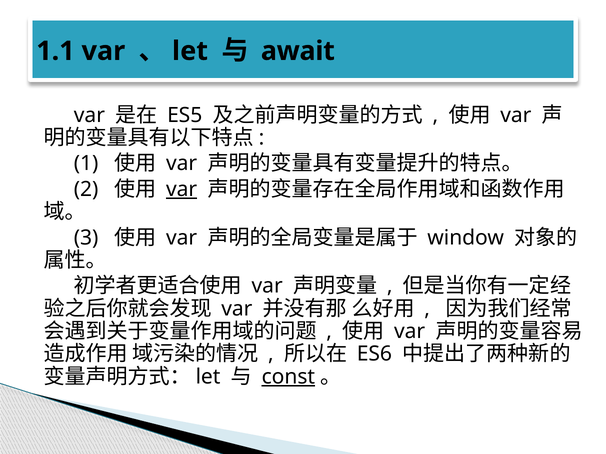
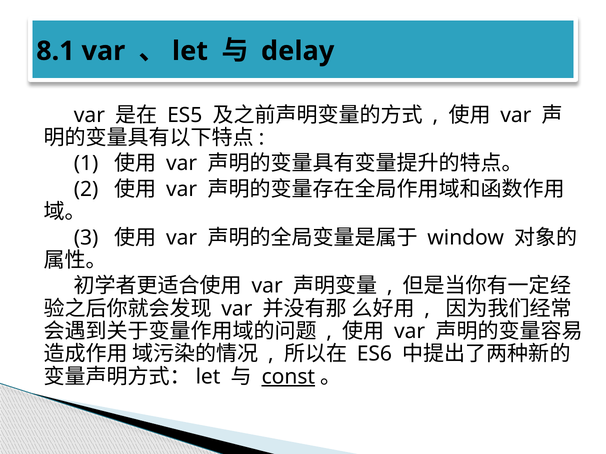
1.1: 1.1 -> 8.1 (55, 51)
await: await -> delay (298, 51)
var underline: present -> none (182, 189)
